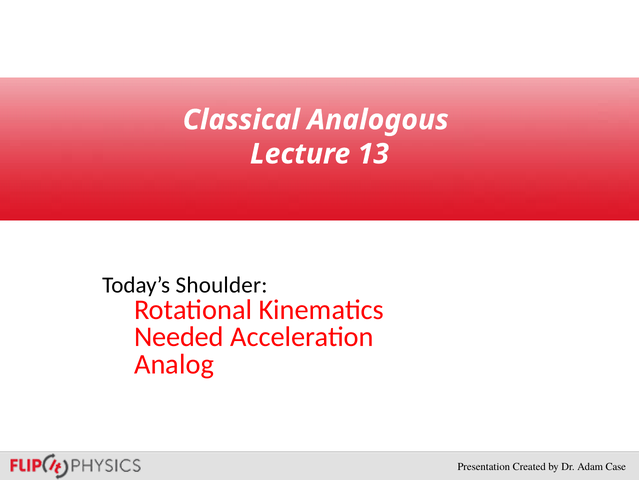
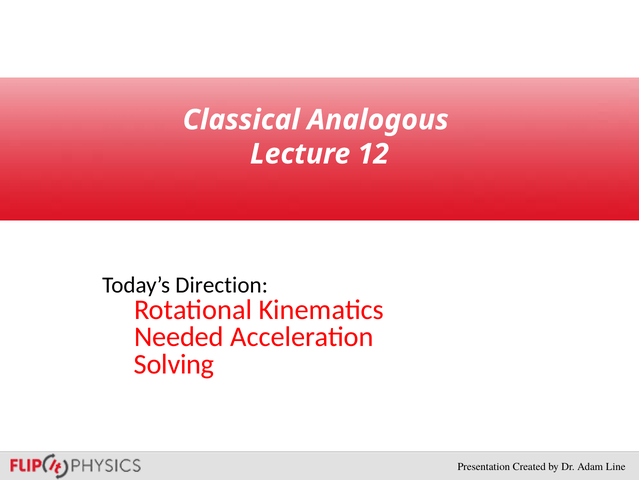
13: 13 -> 12 (373, 154)
Shoulder: Shoulder -> Direction (222, 285)
Analog: Analog -> Solving (174, 364)
Case: Case -> Line (616, 466)
